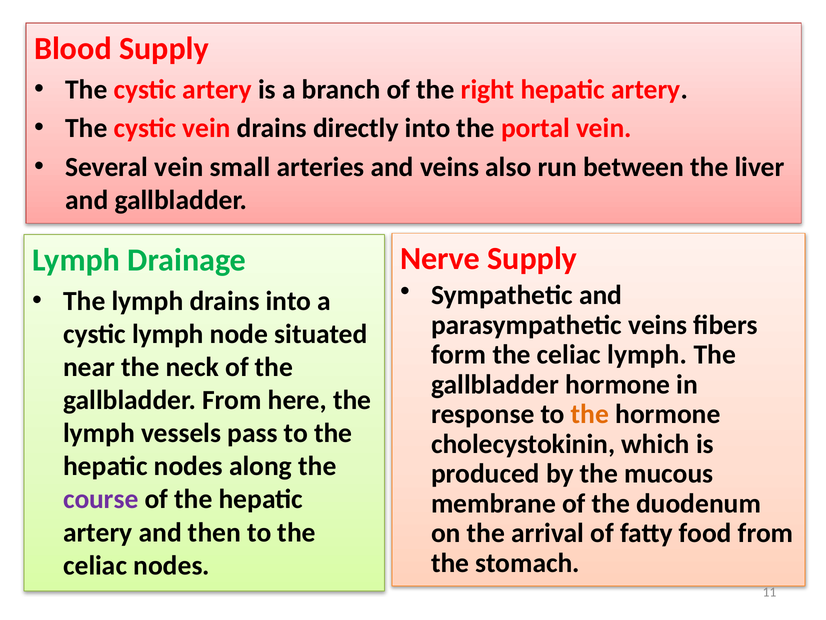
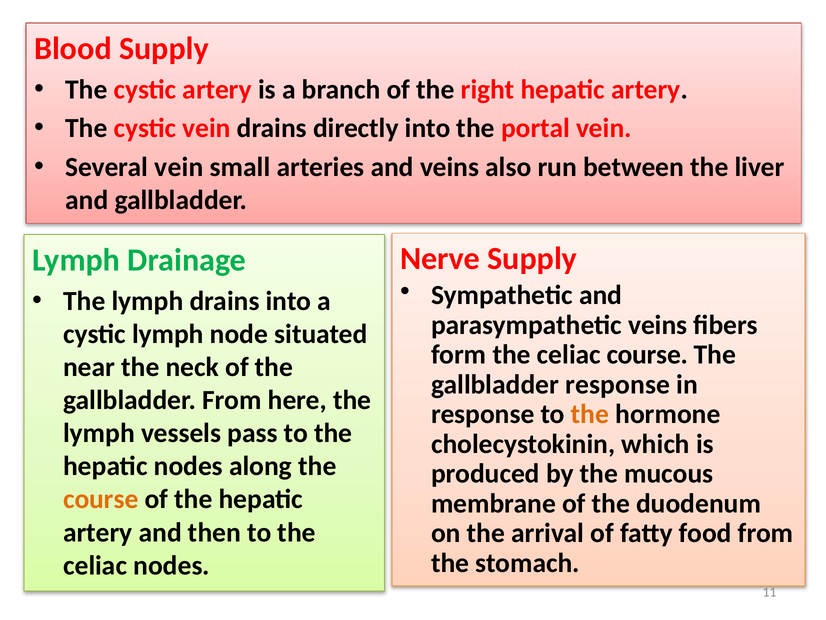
celiac lymph: lymph -> course (647, 355)
gallbladder hormone: hormone -> response (618, 384)
course colour: purple -> orange (101, 499)
